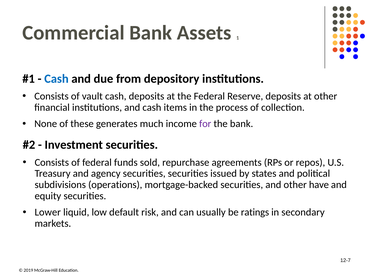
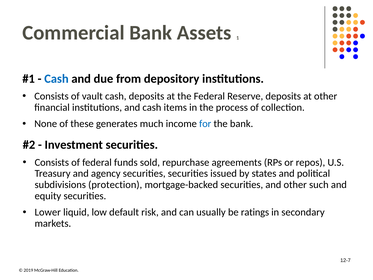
for colour: purple -> blue (205, 124)
operations: operations -> protection (115, 185)
have: have -> such (319, 185)
